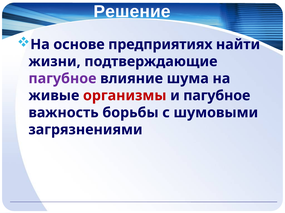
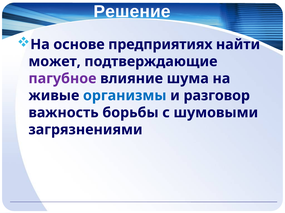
жизни: жизни -> может (55, 62)
организмы colour: red -> blue (125, 96)
и пагубное: пагубное -> разговор (217, 96)
